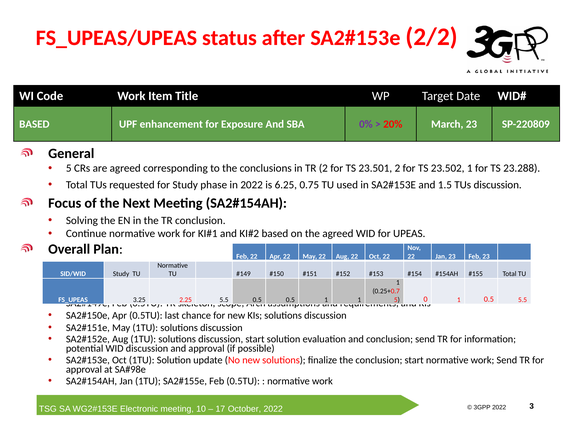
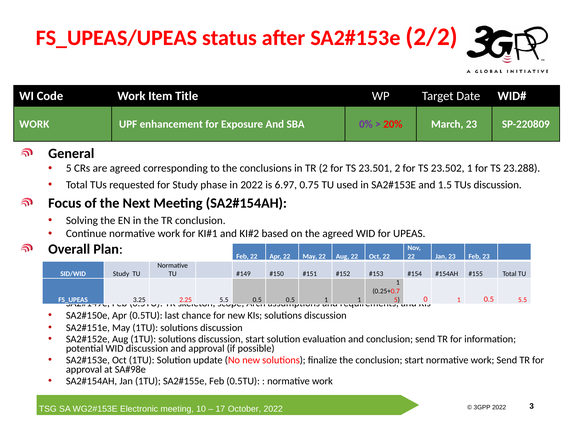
BASED: BASED -> WORK (34, 124)
6.25: 6.25 -> 6.97 (286, 185)
